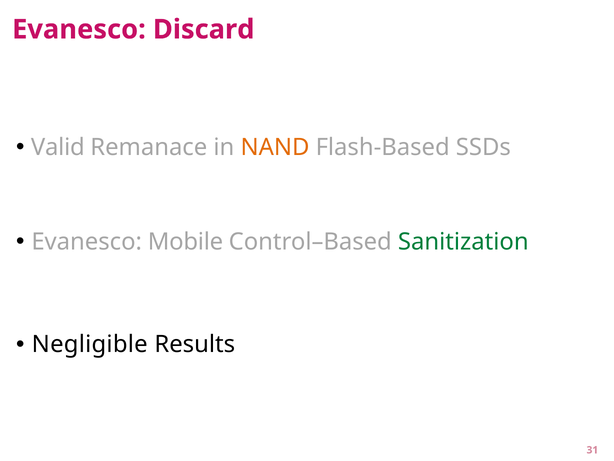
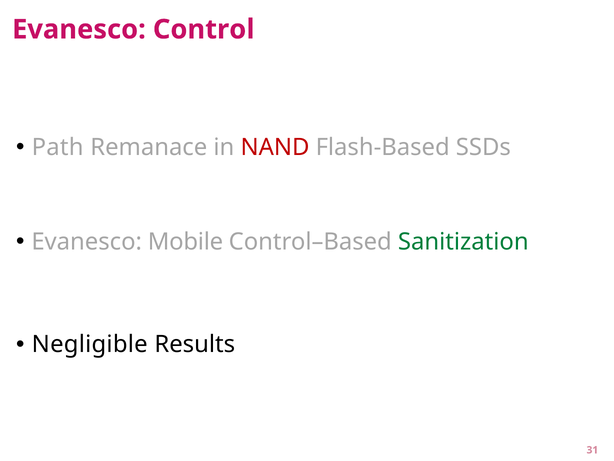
Discard: Discard -> Control (204, 29)
Valid: Valid -> Path (58, 147)
NAND colour: orange -> red (275, 147)
